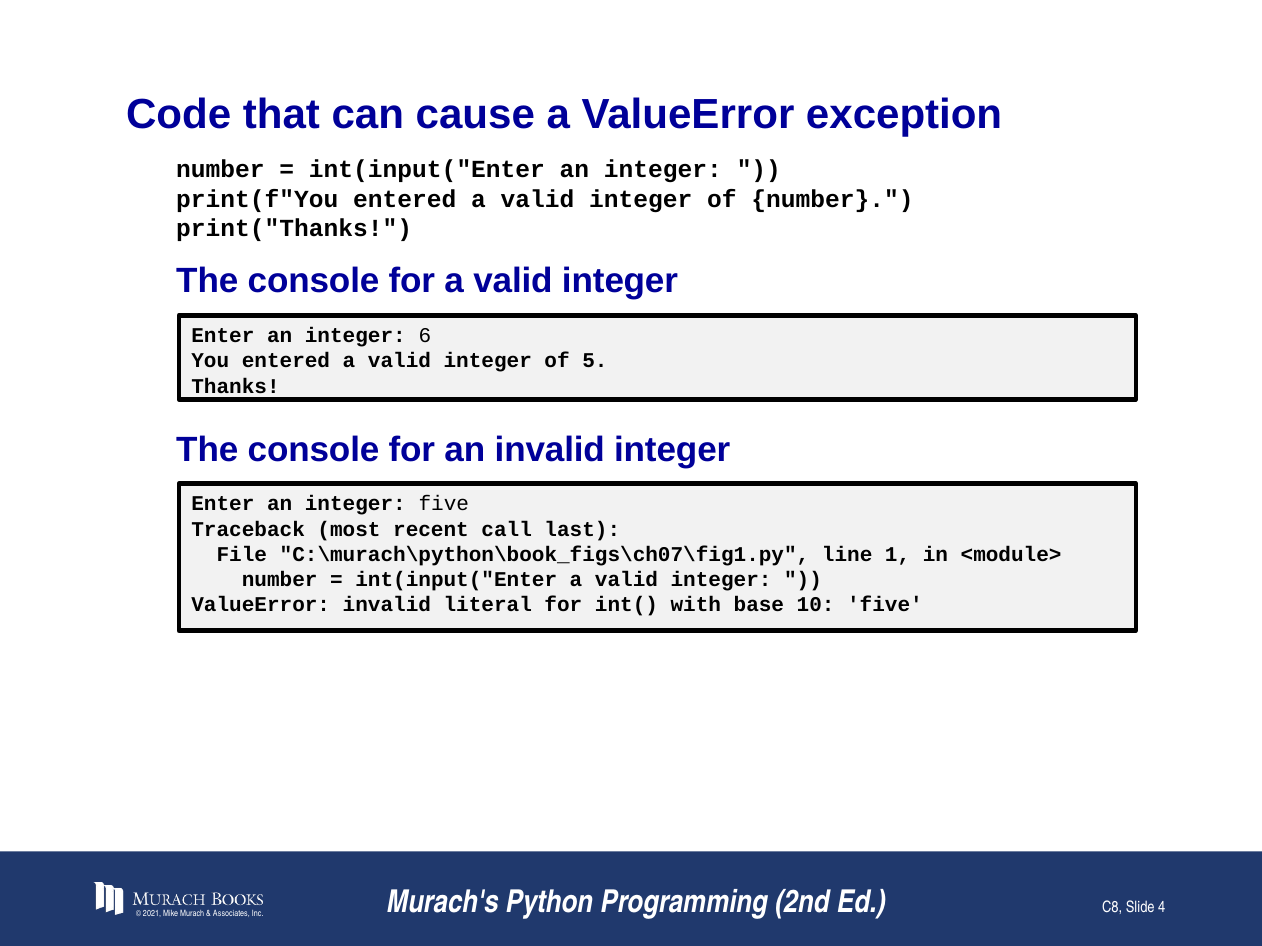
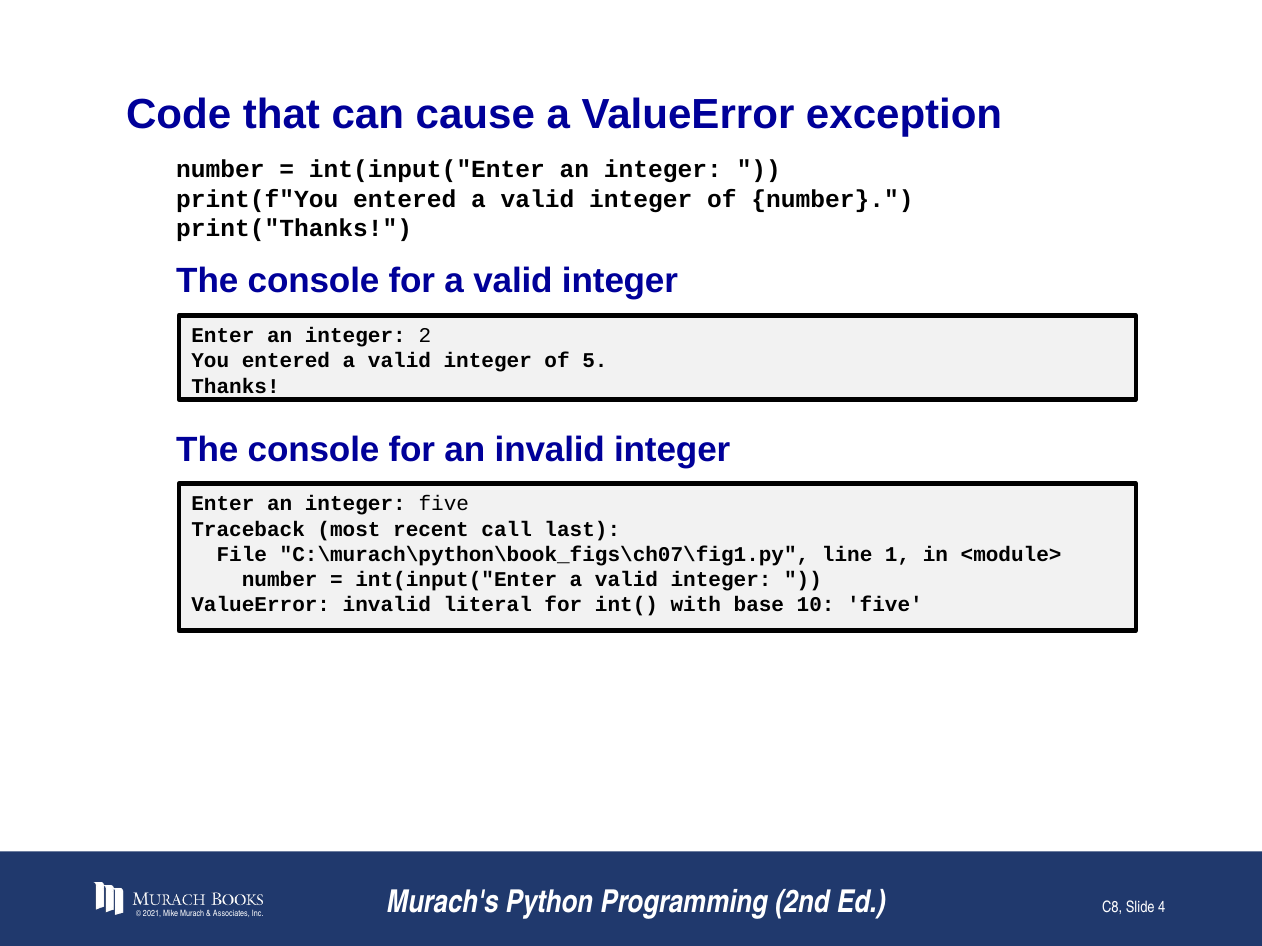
6: 6 -> 2 (425, 336)
